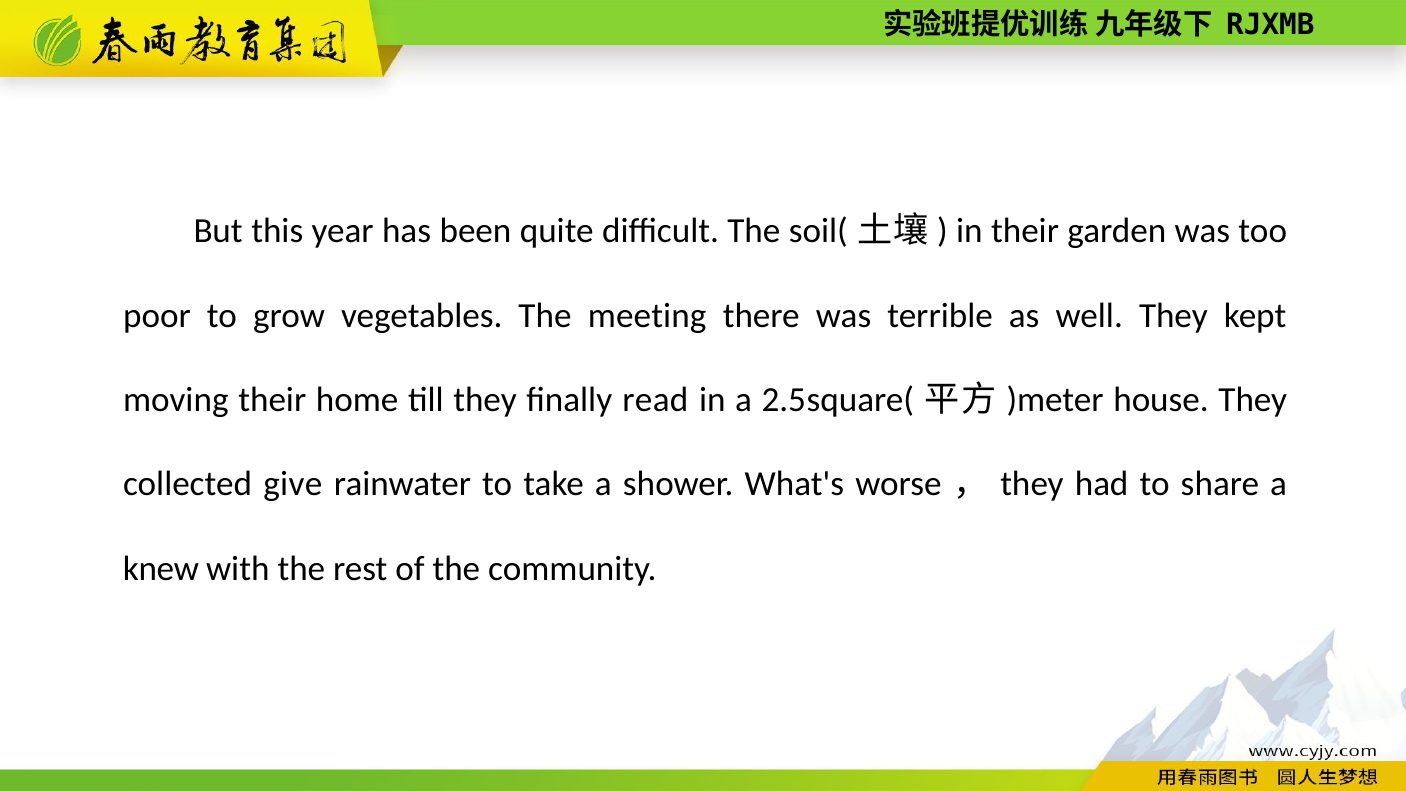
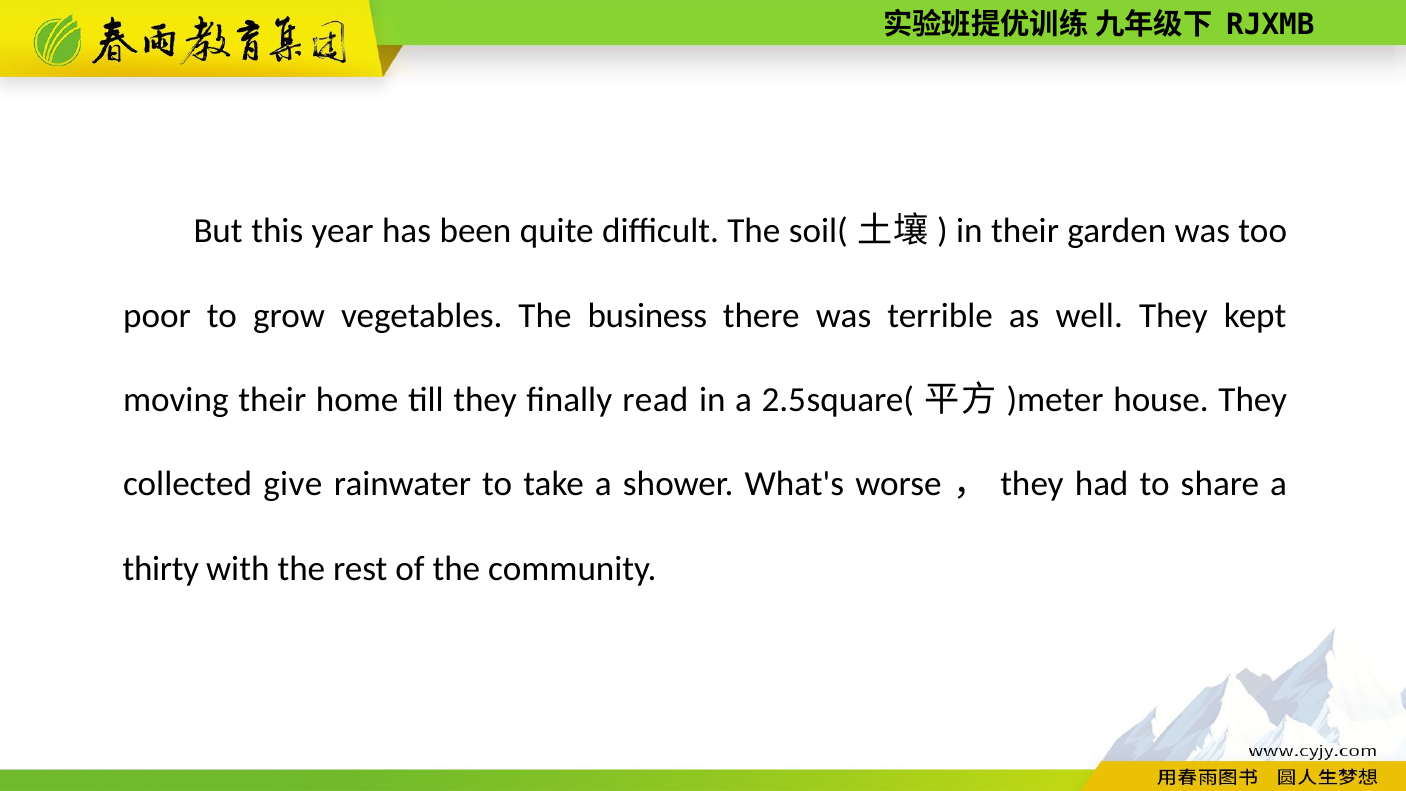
meeting: meeting -> business (647, 315)
knew: knew -> thirty (161, 569)
